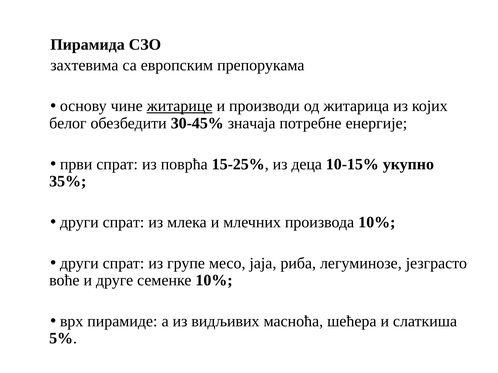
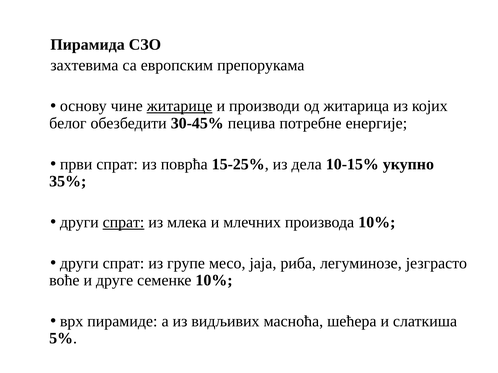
значаја: значаја -> пецива (252, 123)
деца: деца -> дела (307, 164)
спрат underline: none -> present (124, 222)
